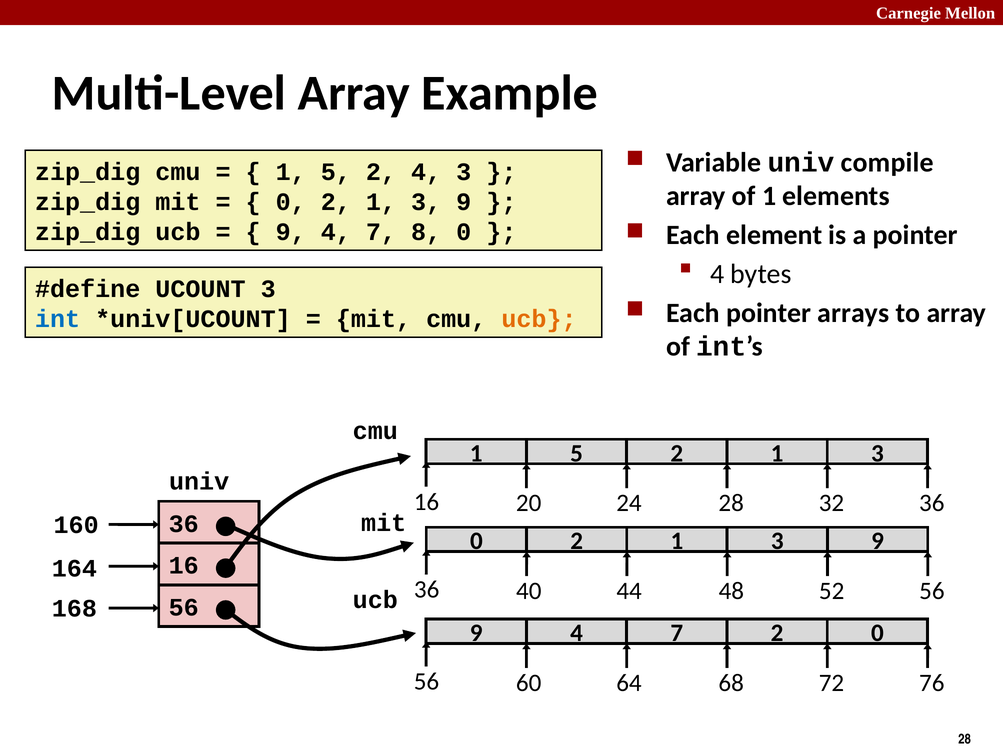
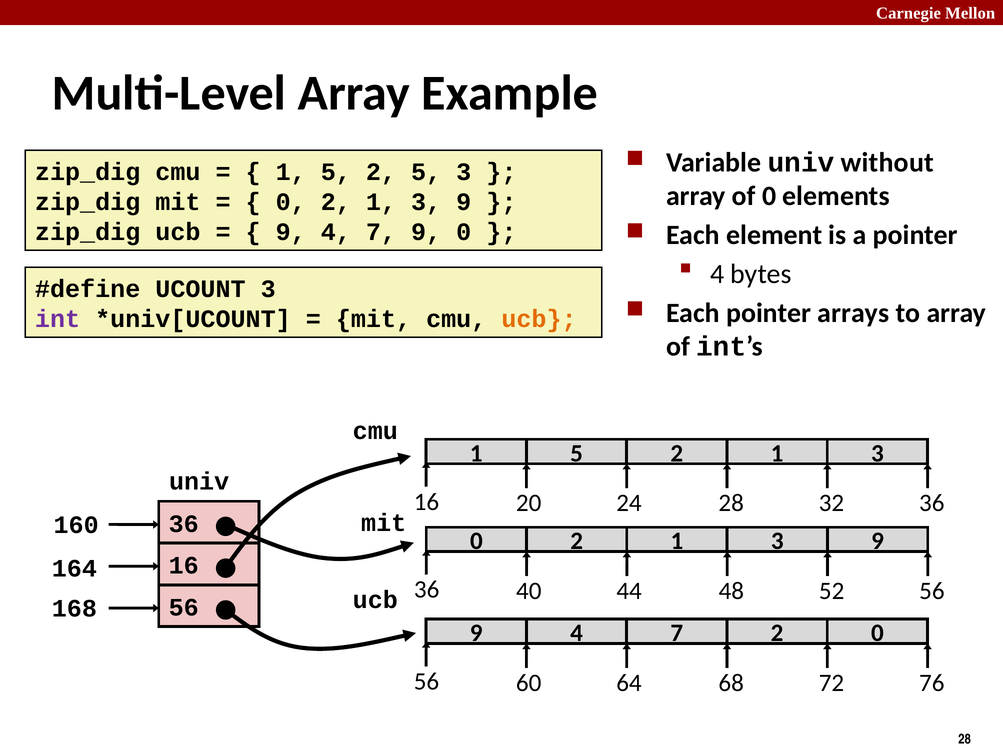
compile: compile -> without (887, 162)
2 4: 4 -> 5 (426, 172)
of 1: 1 -> 0 (769, 196)
7 8: 8 -> 9 (426, 232)
int colour: blue -> purple (58, 319)
